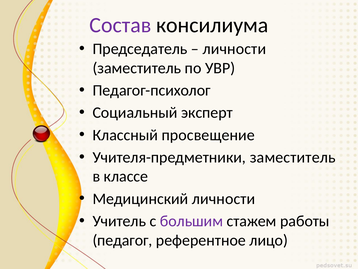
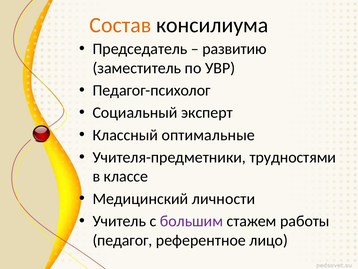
Состав colour: purple -> orange (120, 25)
личности: личности -> развитию (234, 49)
просвещение: просвещение -> оптимальные (208, 135)
Учителя-предметники заместитель: заместитель -> трудностями (293, 157)
